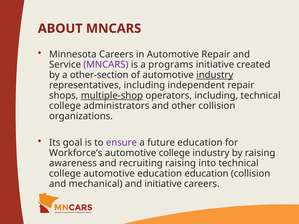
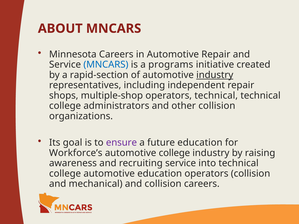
MNCARS colour: purple -> blue (106, 65)
other-section: other-section -> rapid-section (99, 75)
multiple-shop underline: present -> none (112, 96)
operators including: including -> technical (216, 96)
recruiting raising: raising -> service (181, 163)
education education: education -> operators (206, 174)
and initiative: initiative -> collision (163, 184)
